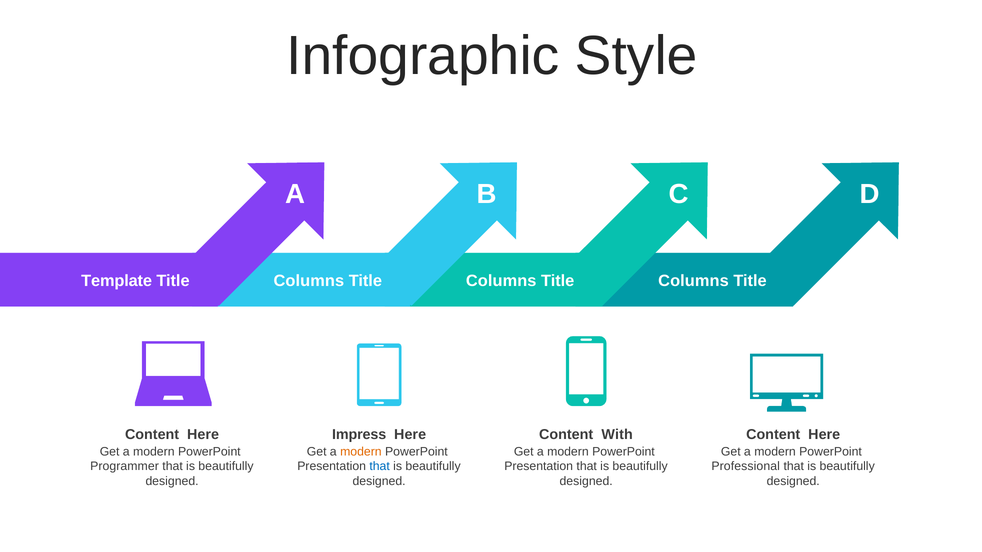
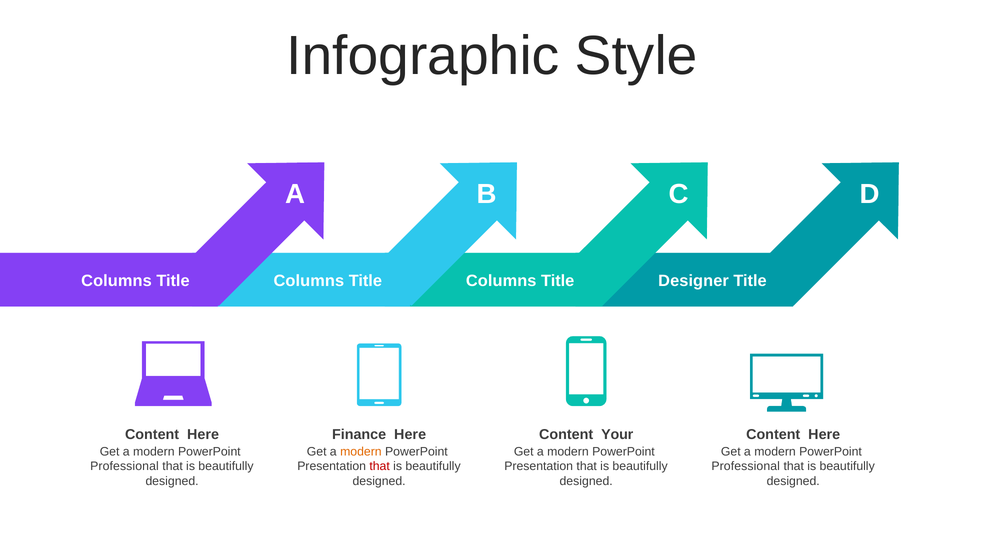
Template: Template -> Columns (116, 281)
Columns: Columns -> Designer (694, 281)
Impress: Impress -> Finance (359, 435)
With: With -> Your (617, 435)
Programmer: Programmer -> Professional (124, 467)
that colour: blue -> red (380, 467)
